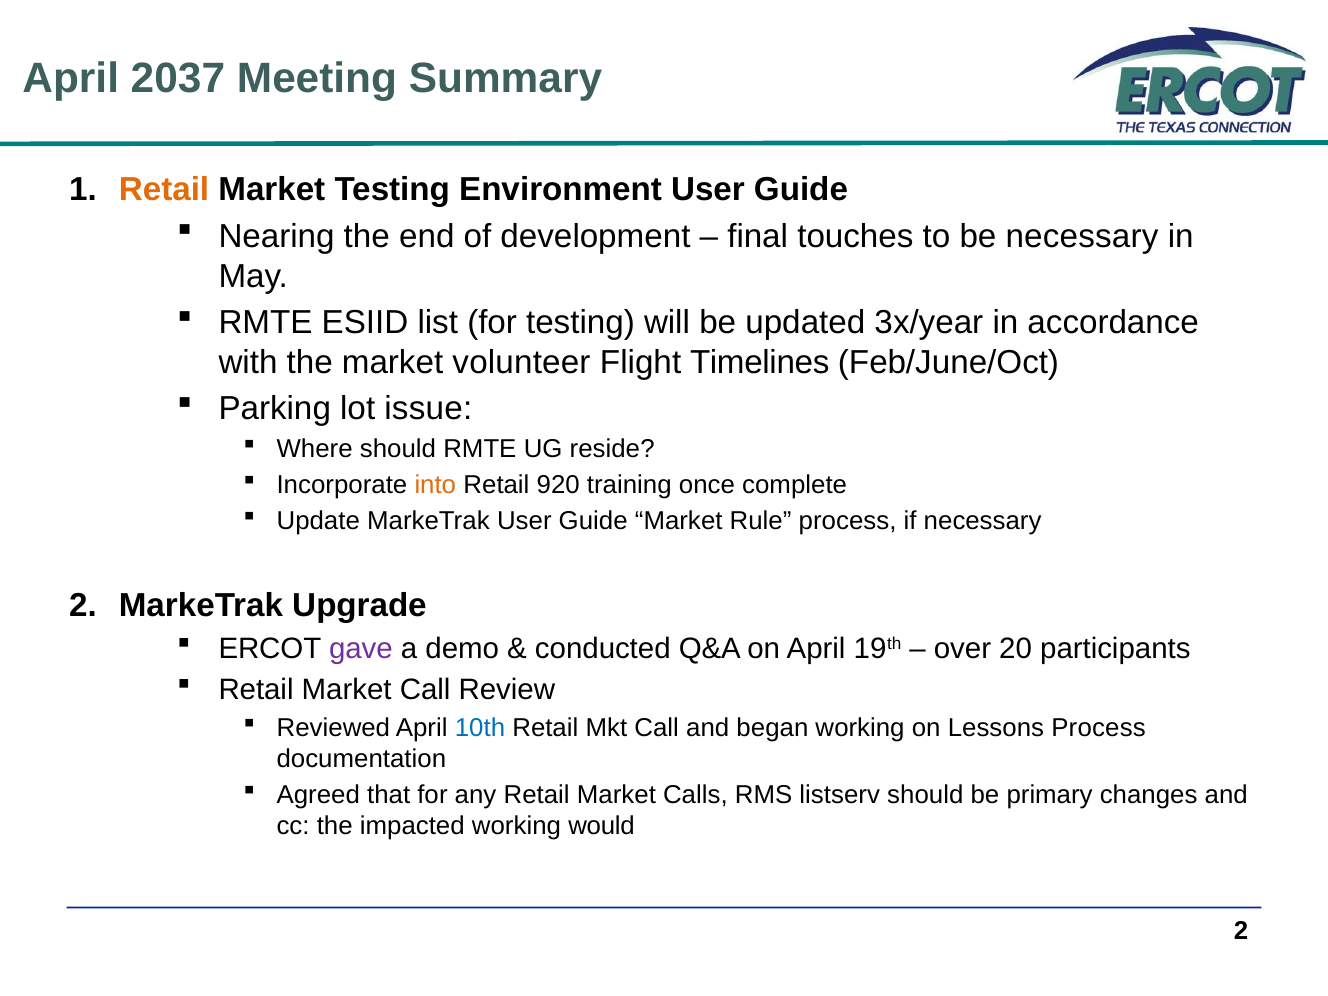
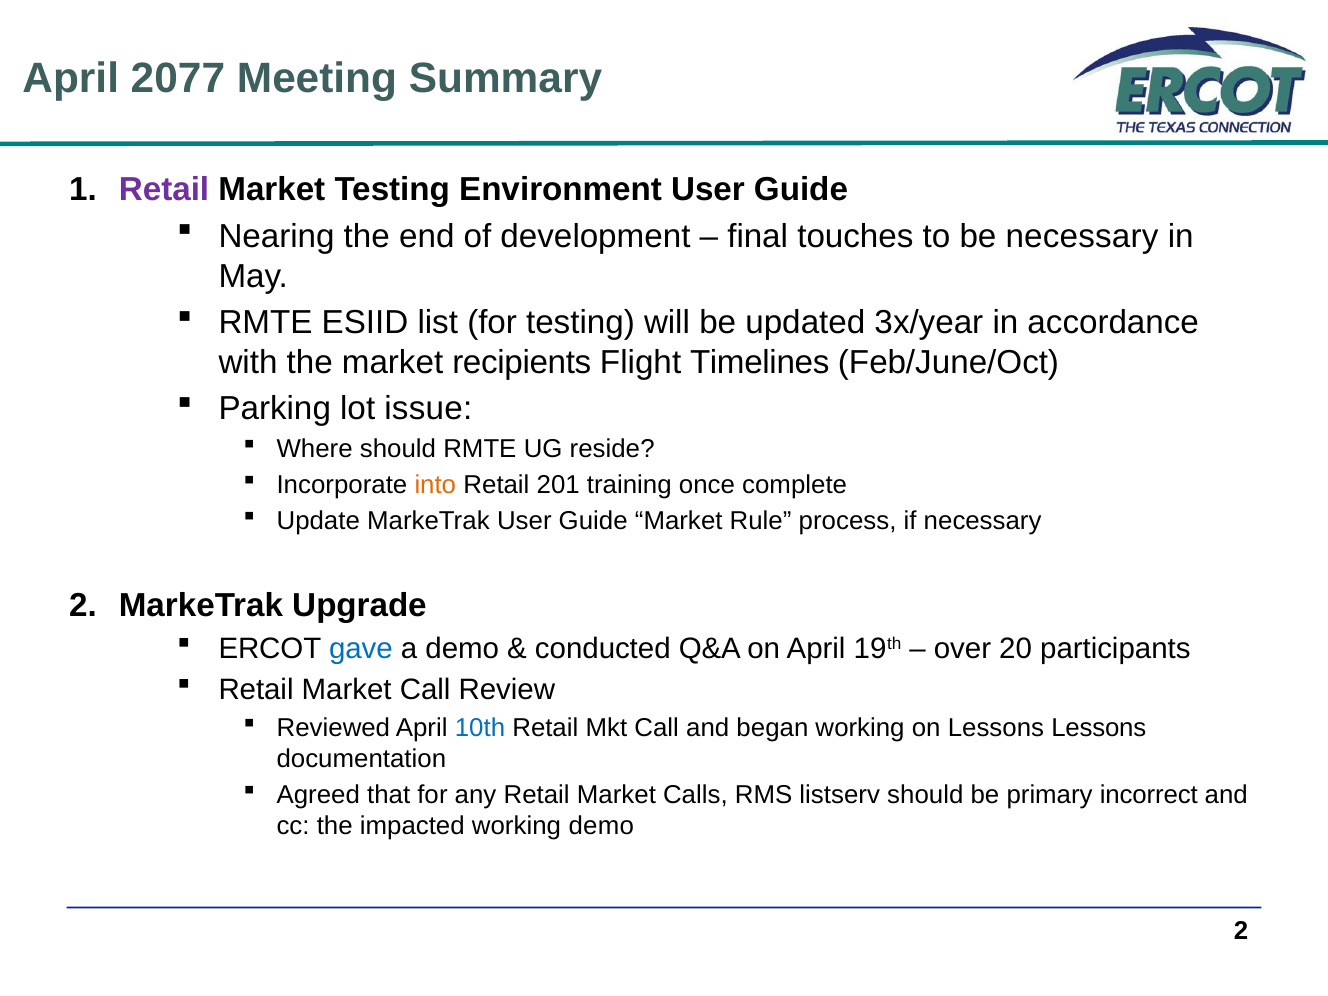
2037: 2037 -> 2077 (178, 78)
Retail colour: orange -> purple (164, 190)
volunteer: volunteer -> recipients (522, 362)
920: 920 -> 201 (558, 485)
gave colour: purple -> blue (361, 649)
Lessons Process: Process -> Lessons (1099, 728)
changes: changes -> incorrect (1149, 795)
working would: would -> demo (601, 826)
